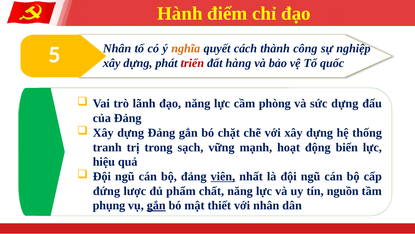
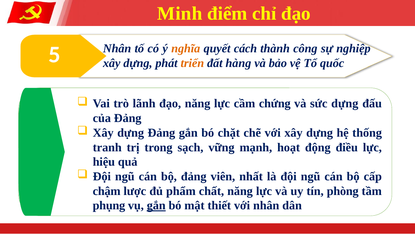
Hành: Hành -> Minh (180, 14)
triển colour: red -> orange (192, 63)
phòng: phòng -> chứng (275, 103)
biển: biển -> điều (347, 147)
viên underline: present -> none (223, 176)
đứng: đứng -> chậm (107, 191)
nguồn: nguồn -> phòng (343, 191)
